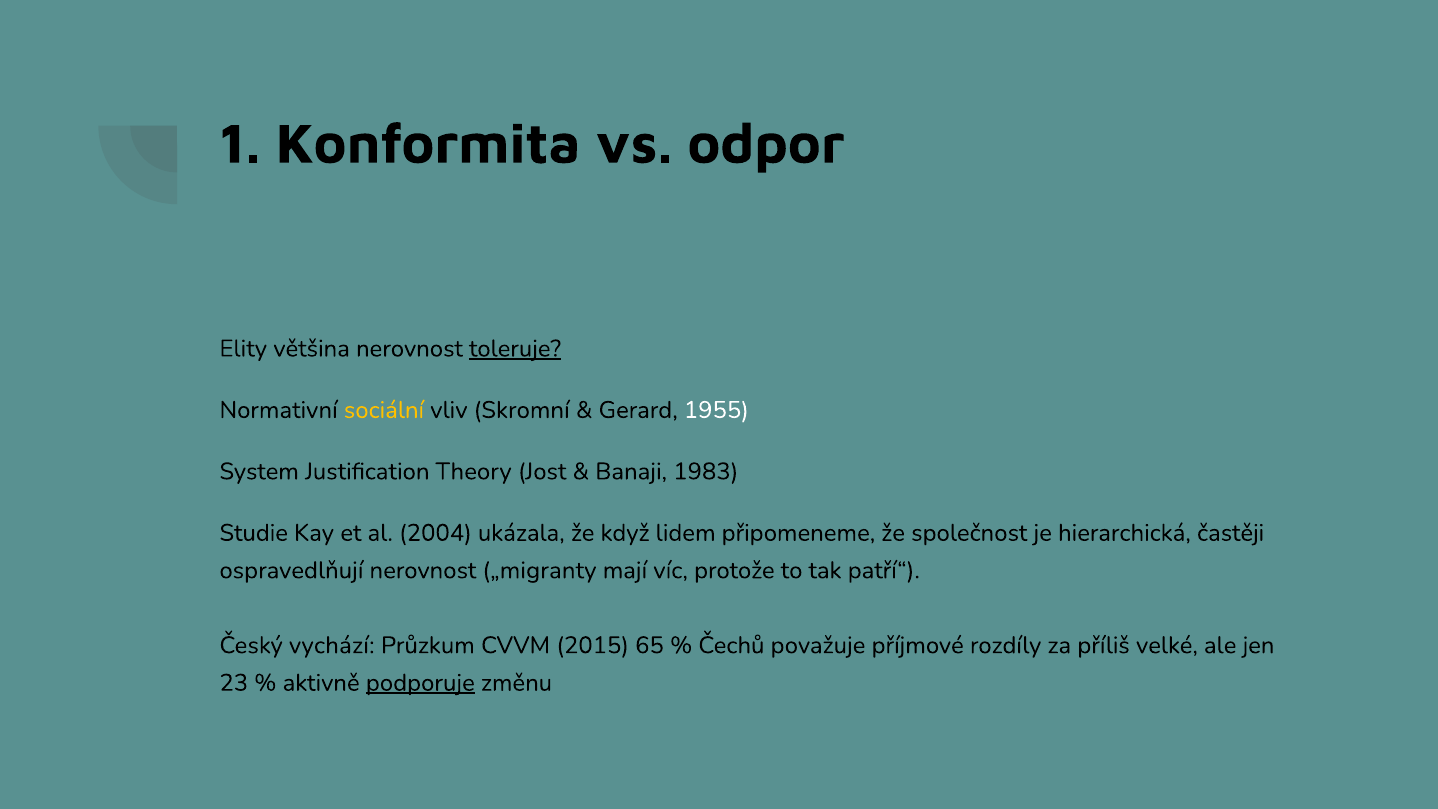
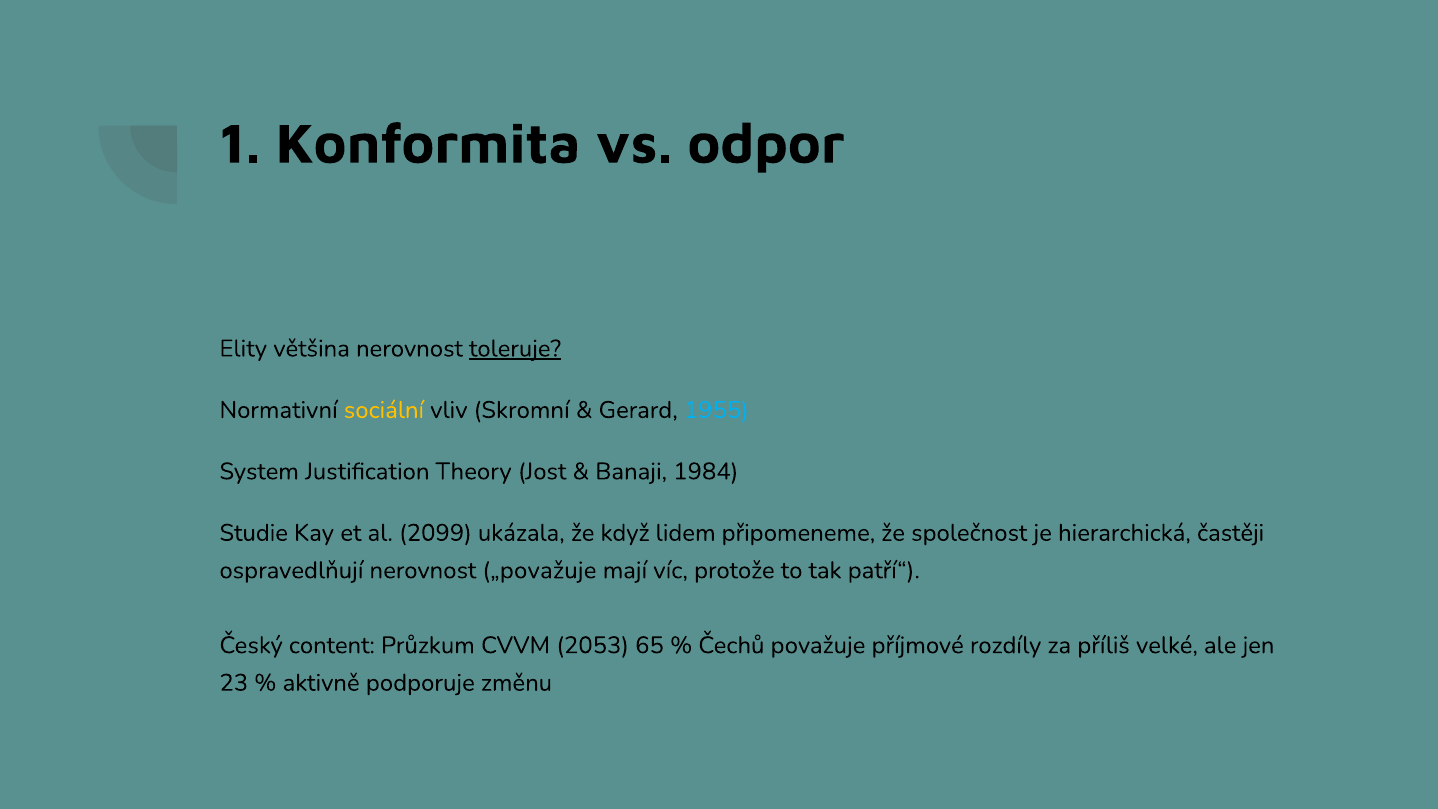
1955 colour: white -> light blue (716, 410)
1983: 1983 -> 1984 (706, 471)
2004: 2004 -> 2099 (435, 533)
„migranty: „migranty -> „považuje (539, 570)
vychází: vychází -> content (332, 645)
2015: 2015 -> 2053 (593, 645)
podporuje underline: present -> none (420, 683)
